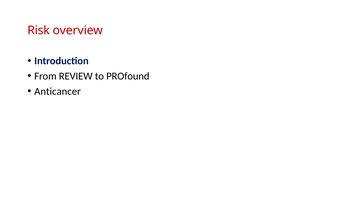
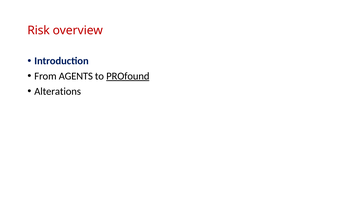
REVIEW: REVIEW -> AGENTS (76, 76)
PROfound underline: none -> present (128, 76)
Anticancer: Anticancer -> Alterations (58, 91)
